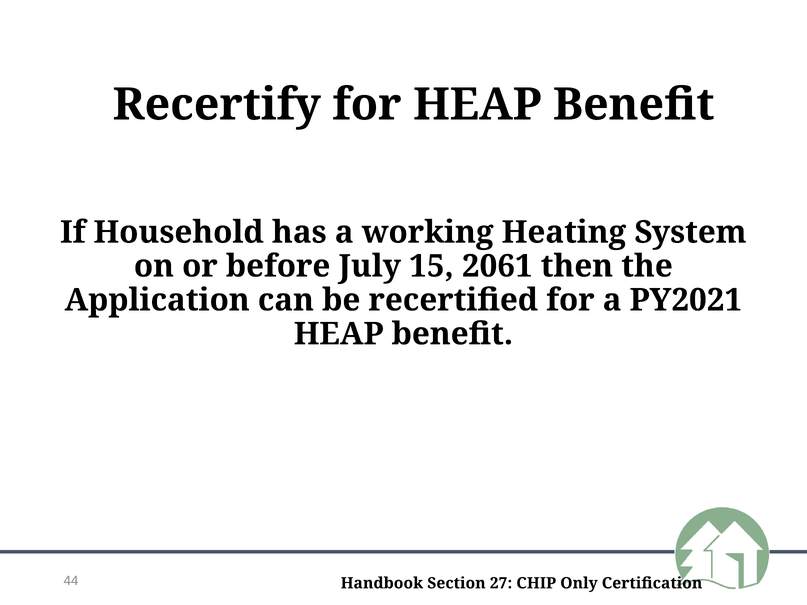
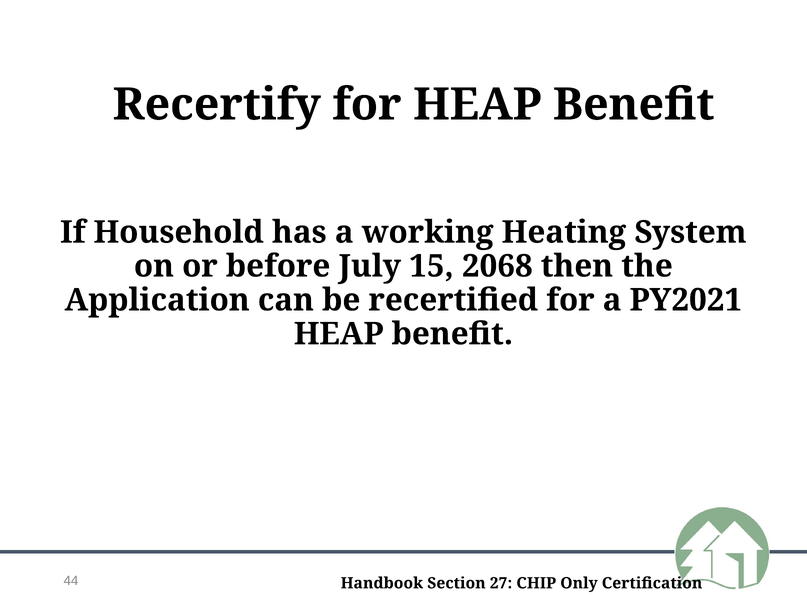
2061: 2061 -> 2068 (497, 266)
